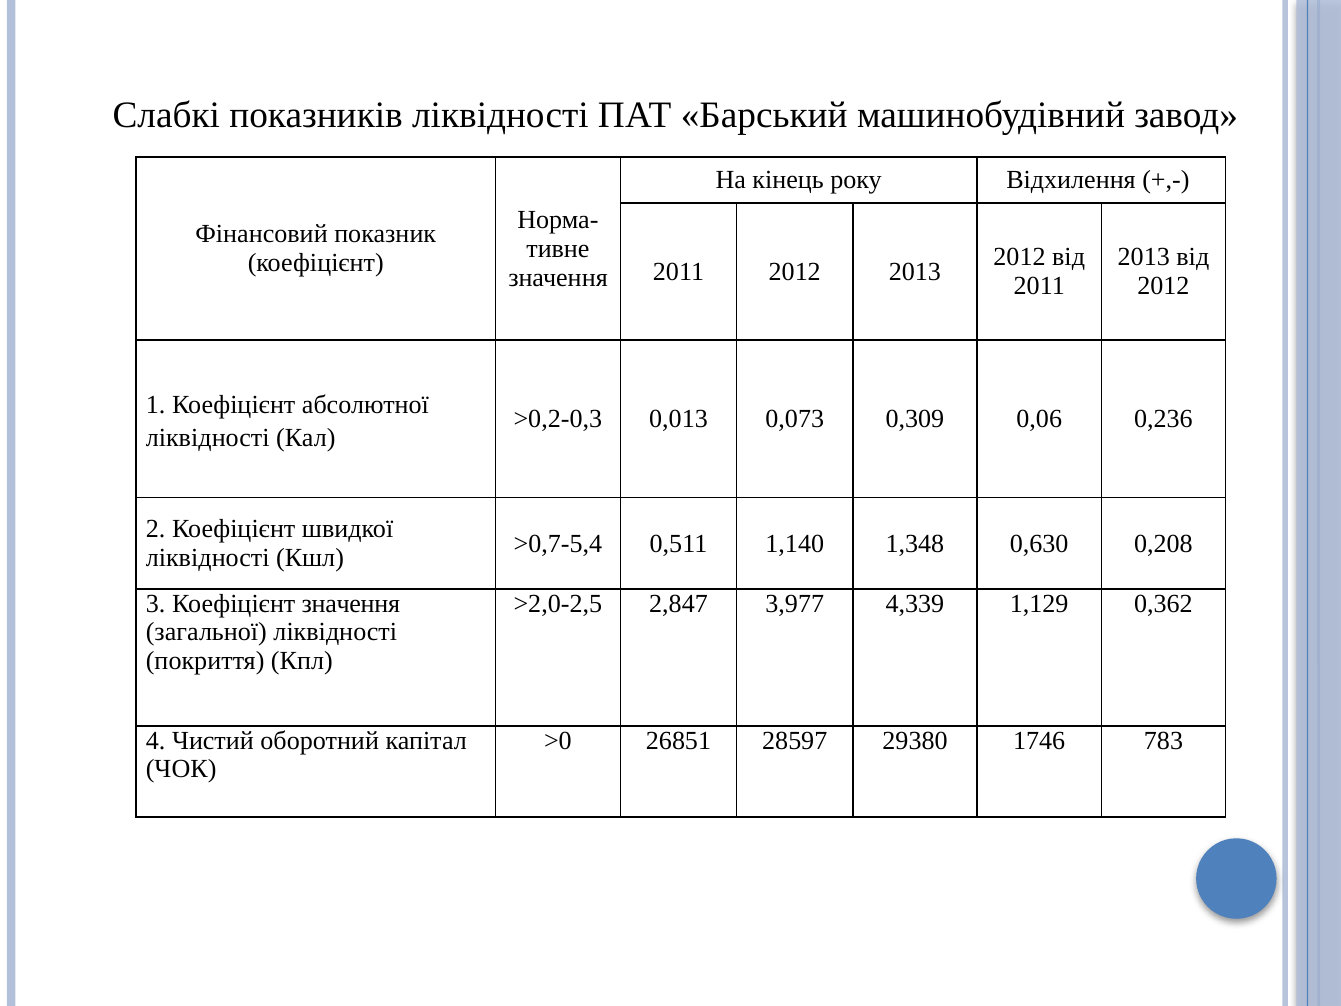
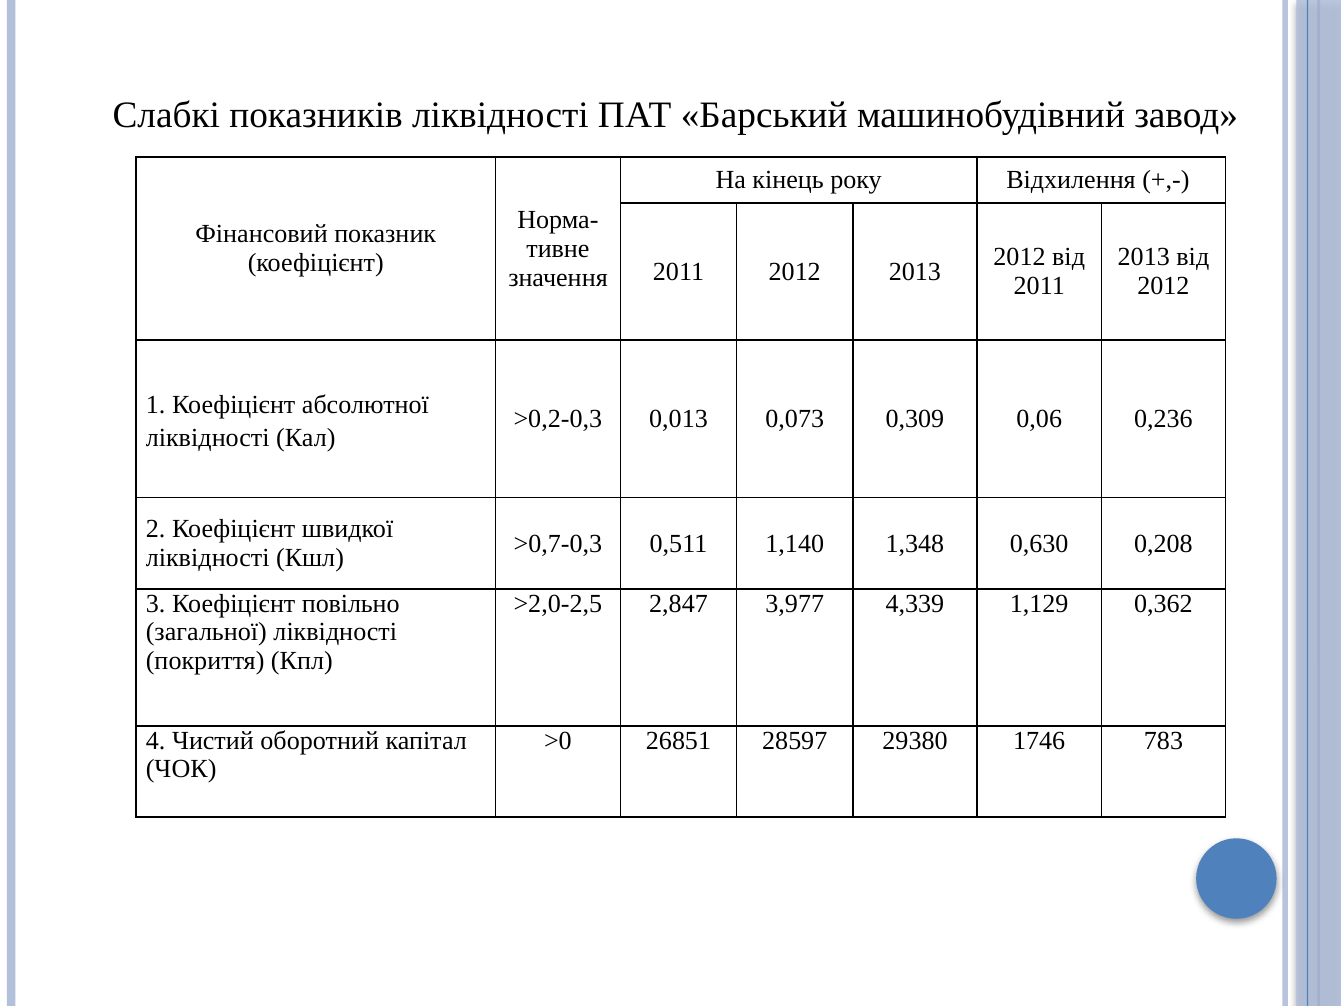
>0,7-5,4: >0,7-5,4 -> >0,7-0,3 (558, 543)
Коефіцієнт значення: значення -> повільно (351, 603)
